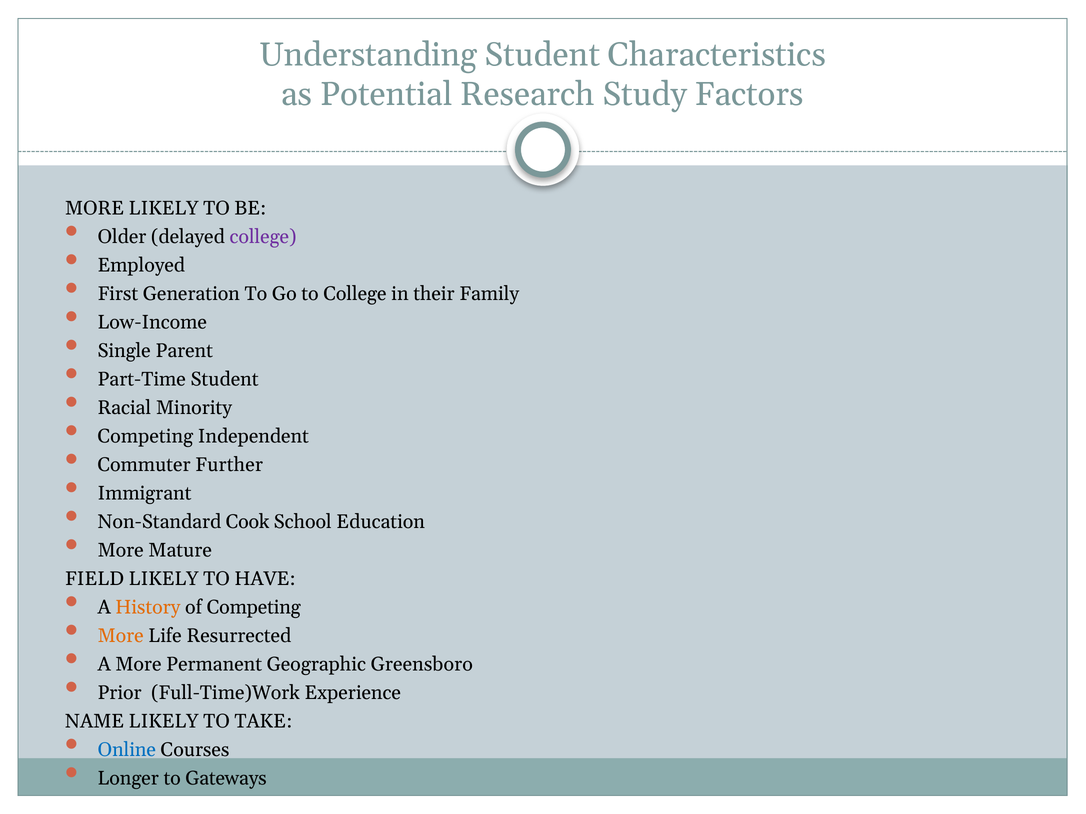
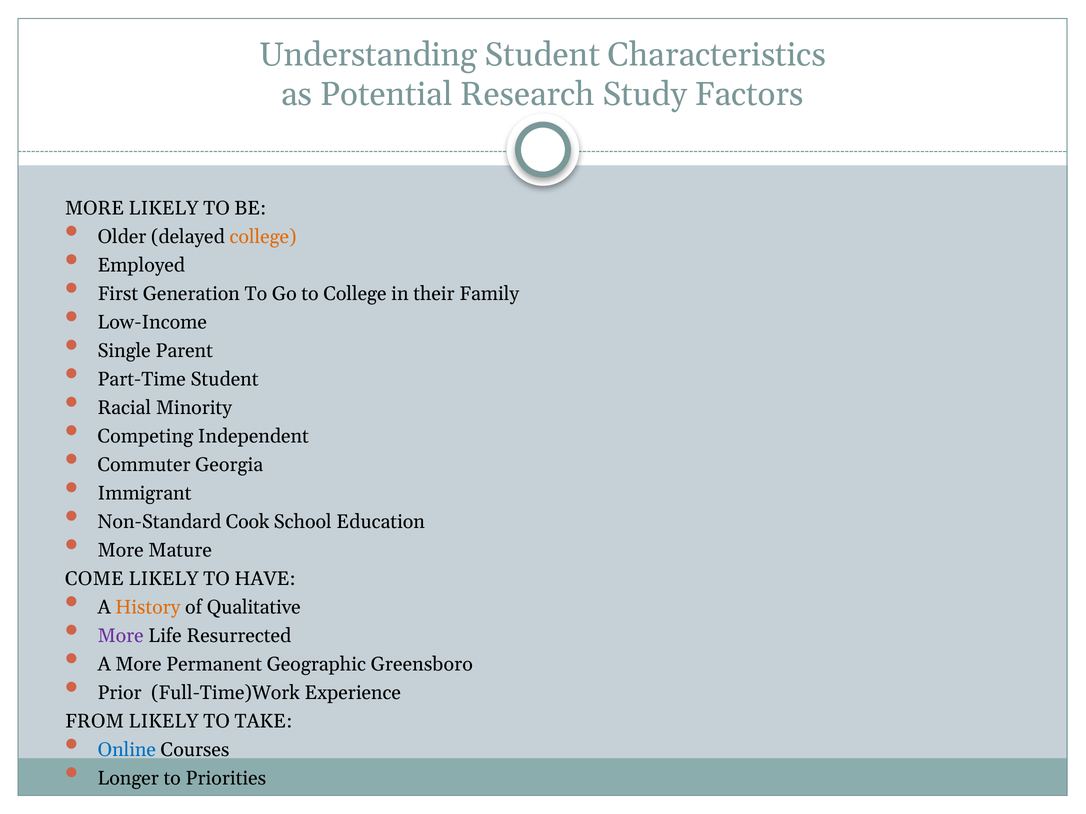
college colour: purple -> orange (263, 237)
Further: Further -> Georgia (229, 465)
FIELD: FIELD -> COME (94, 579)
of Competing: Competing -> Qualitative (254, 608)
More colour: orange -> purple (121, 636)
NAME: NAME -> FROM (94, 722)
Gateways: Gateways -> Priorities (226, 779)
